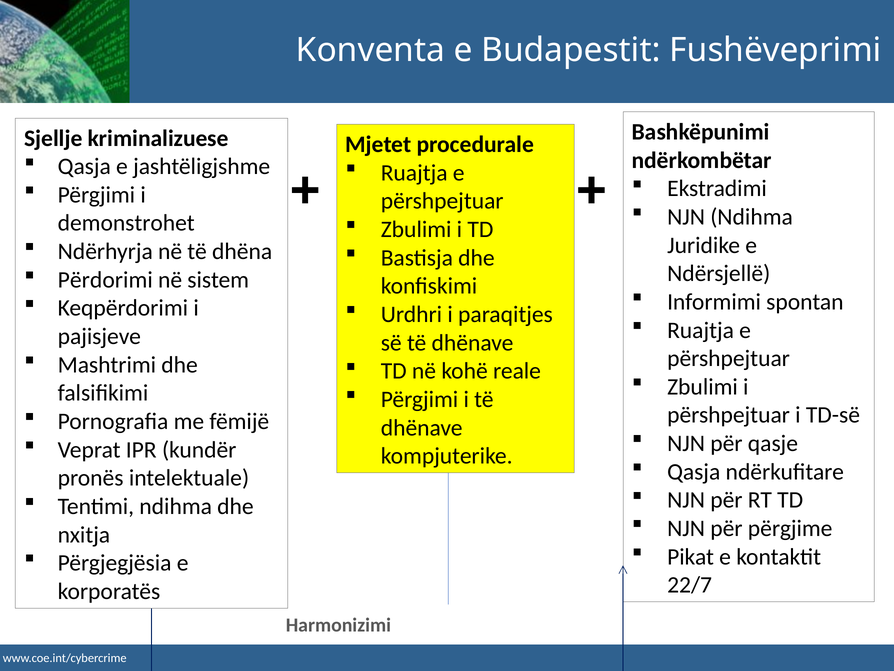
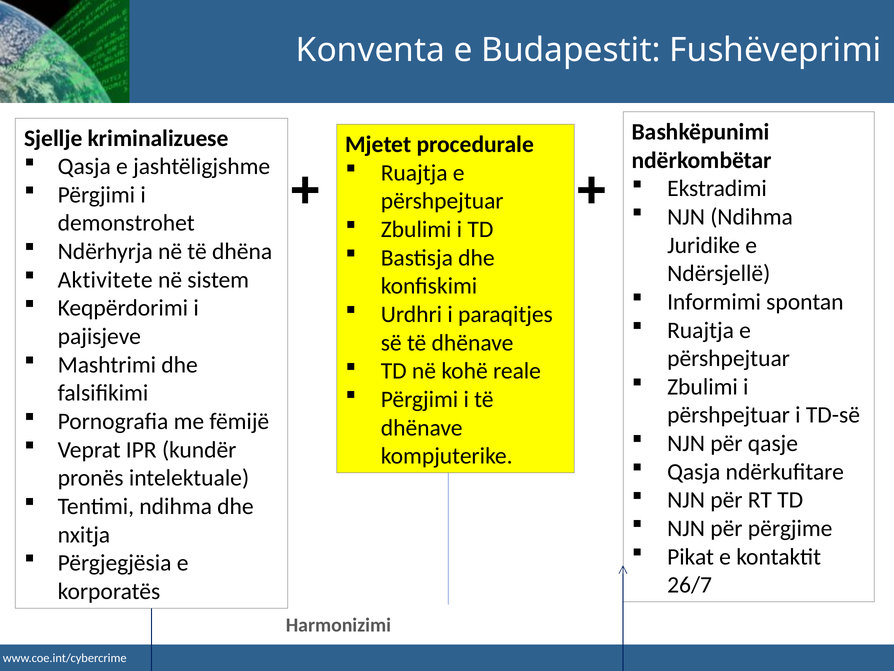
Përdorimi: Përdorimi -> Aktivitete (105, 280)
22/7: 22/7 -> 26/7 (690, 585)
